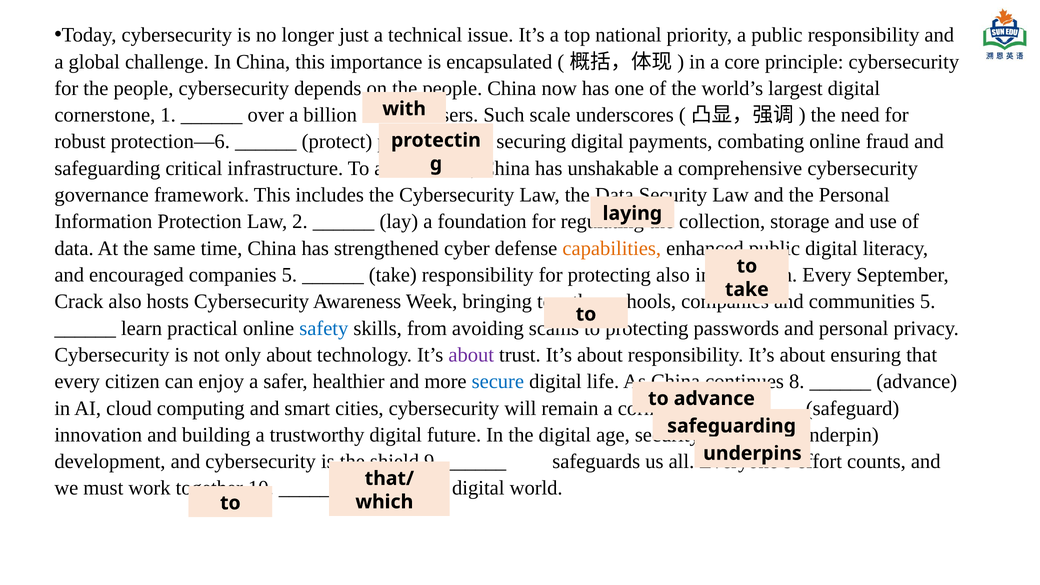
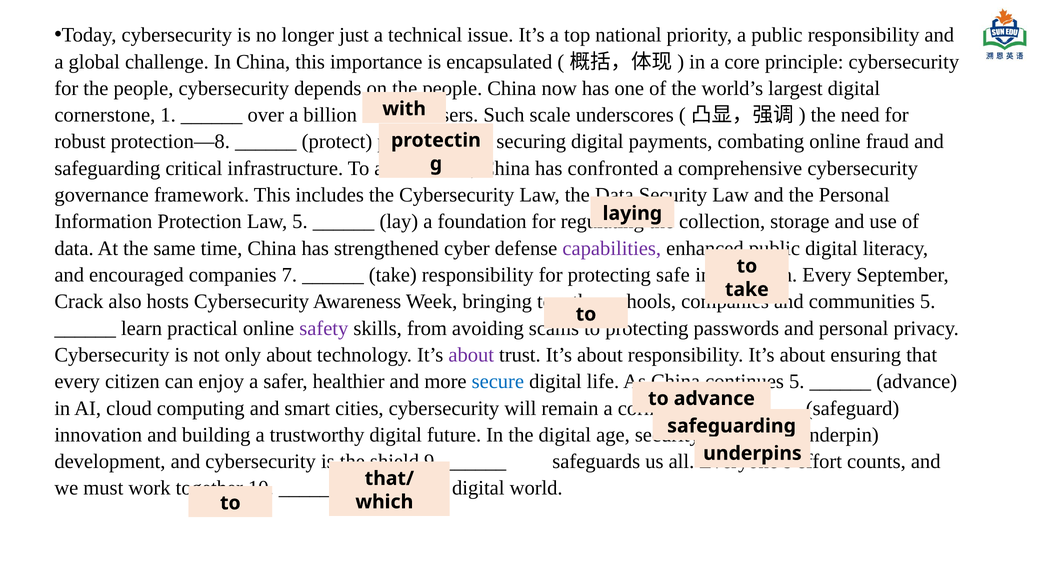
protection—6: protection—6 -> protection—8 (170, 142)
unshakable: unshakable -> confronted (613, 168)
Law 2: 2 -> 5 (300, 222)
capabilities colour: orange -> purple (612, 248)
companies 5: 5 -> 7 (289, 275)
protecting also: also -> safe (673, 275)
safety colour: blue -> purple (324, 328)
8: 8 -> 5 (797, 382)
